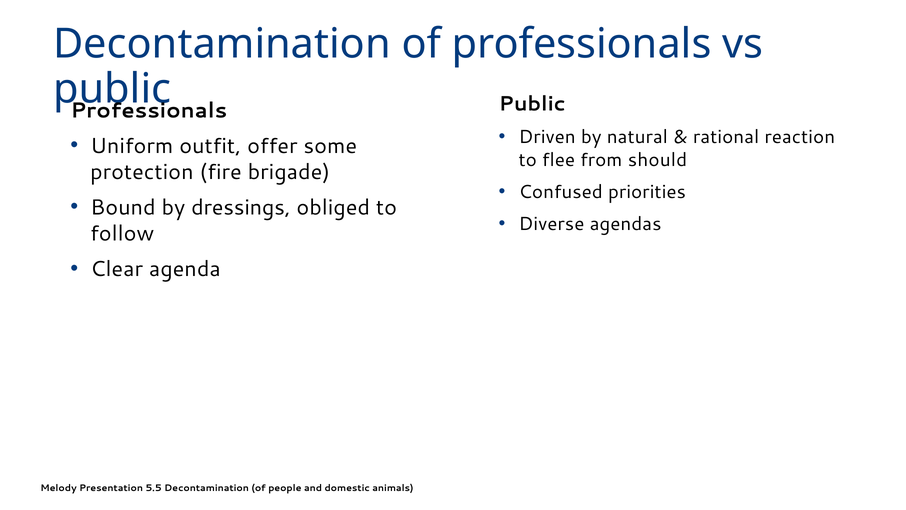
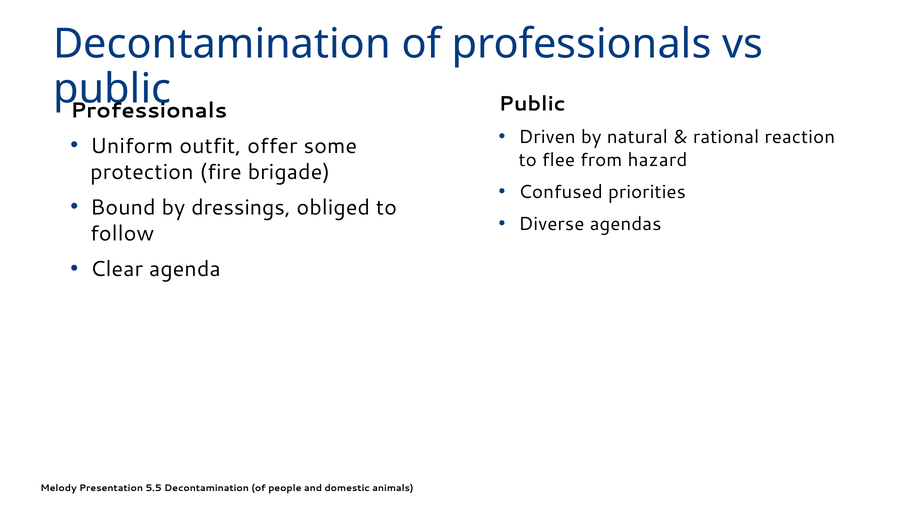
should: should -> hazard (657, 160)
